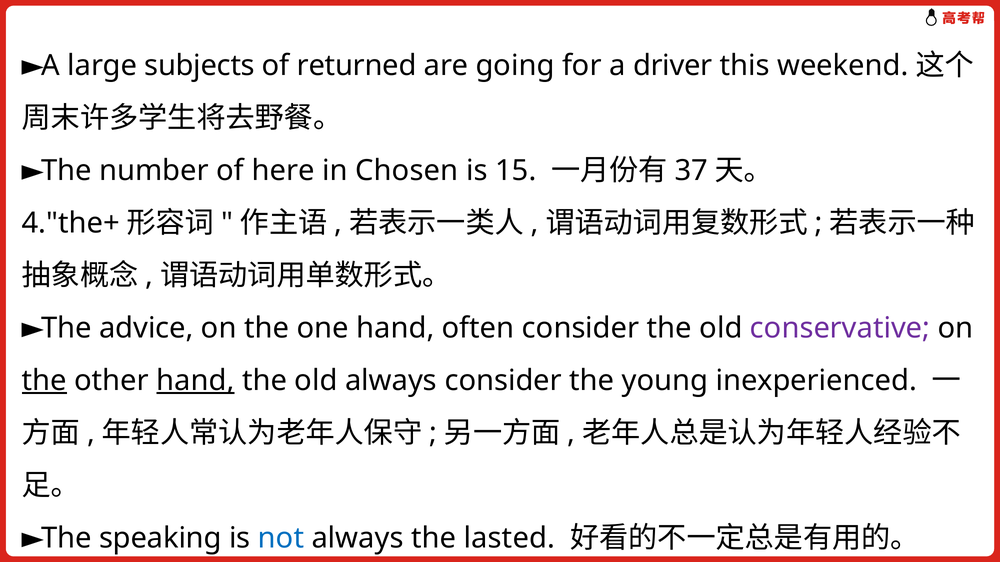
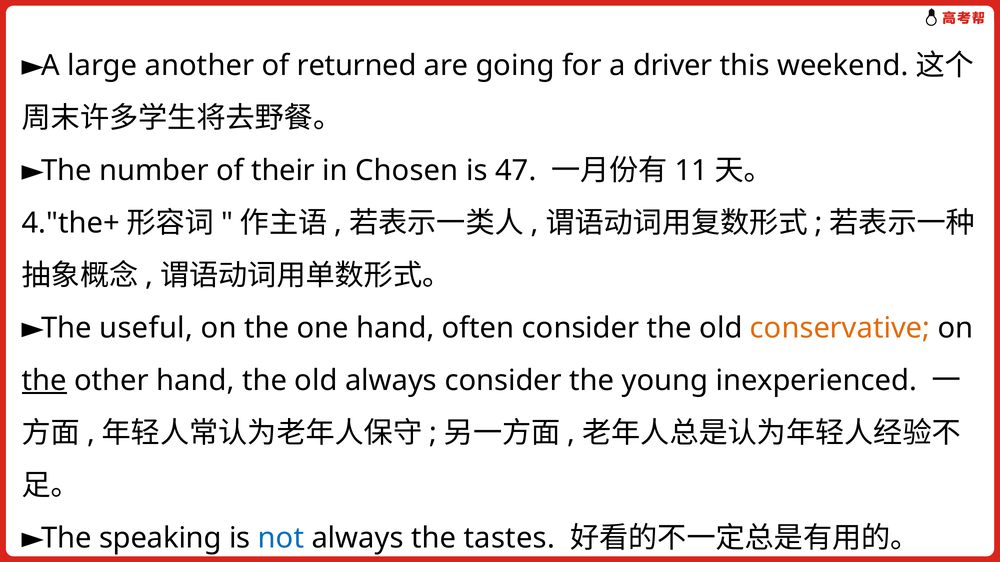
subjects: subjects -> another (199, 66)
here: here -> their (283, 171)
15: 15 -> 47 (516, 171)
37: 37 -> 11 (691, 171)
advice: advice -> useful (146, 328)
conservative colour: purple -> orange (840, 328)
hand underline: present -> none (195, 381)
lasted: lasted -> tastes (509, 538)
